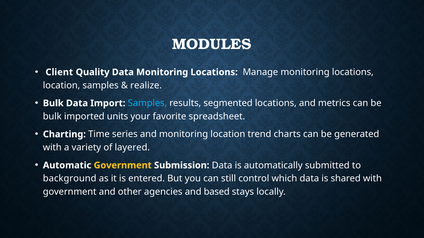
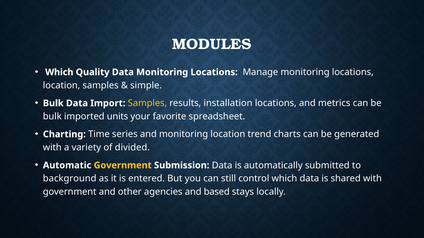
Client: Client -> Which (59, 72)
realize: realize -> simple (146, 86)
Samples colour: light blue -> yellow (147, 103)
segmented: segmented -> installation (228, 103)
layered: layered -> divided (132, 148)
